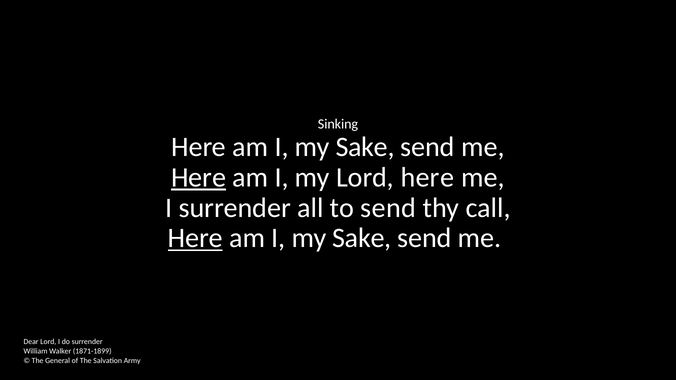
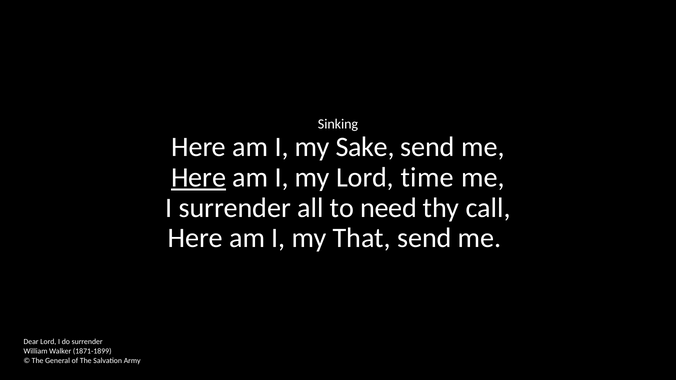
Lord here: here -> time (427, 177)
to send: send -> need (388, 208)
Here underline: present -> none (195, 238)
Sake: Sake -> That (362, 238)
